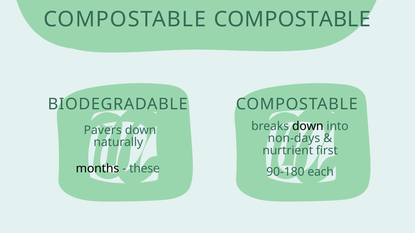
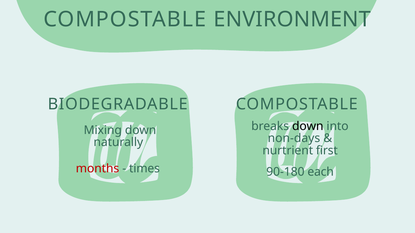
COMPOSTABLE: COMPOSTABLE -> ENVIRONMENT (292, 19)
Pavers: Pavers -> Mixing (103, 130)
months colour: black -> red (98, 169)
these: these -> times (145, 169)
